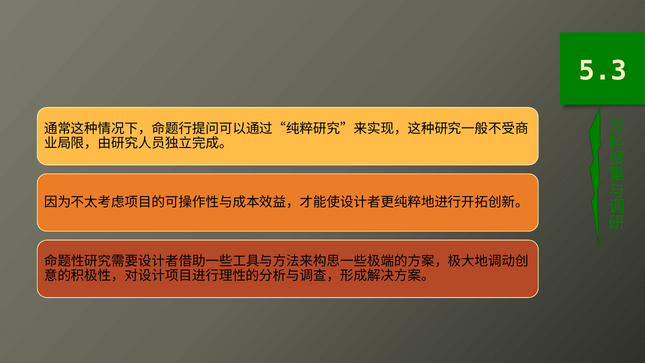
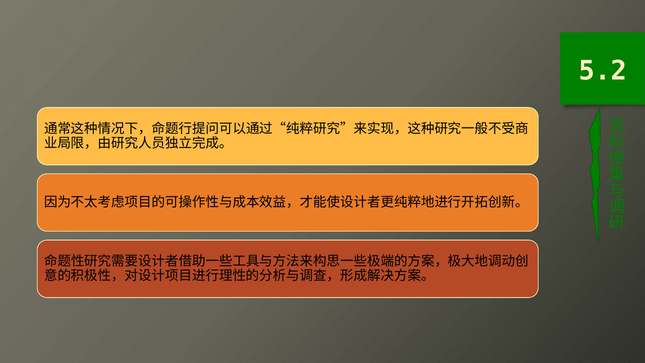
5.3: 5.3 -> 5.2 (603, 71)
